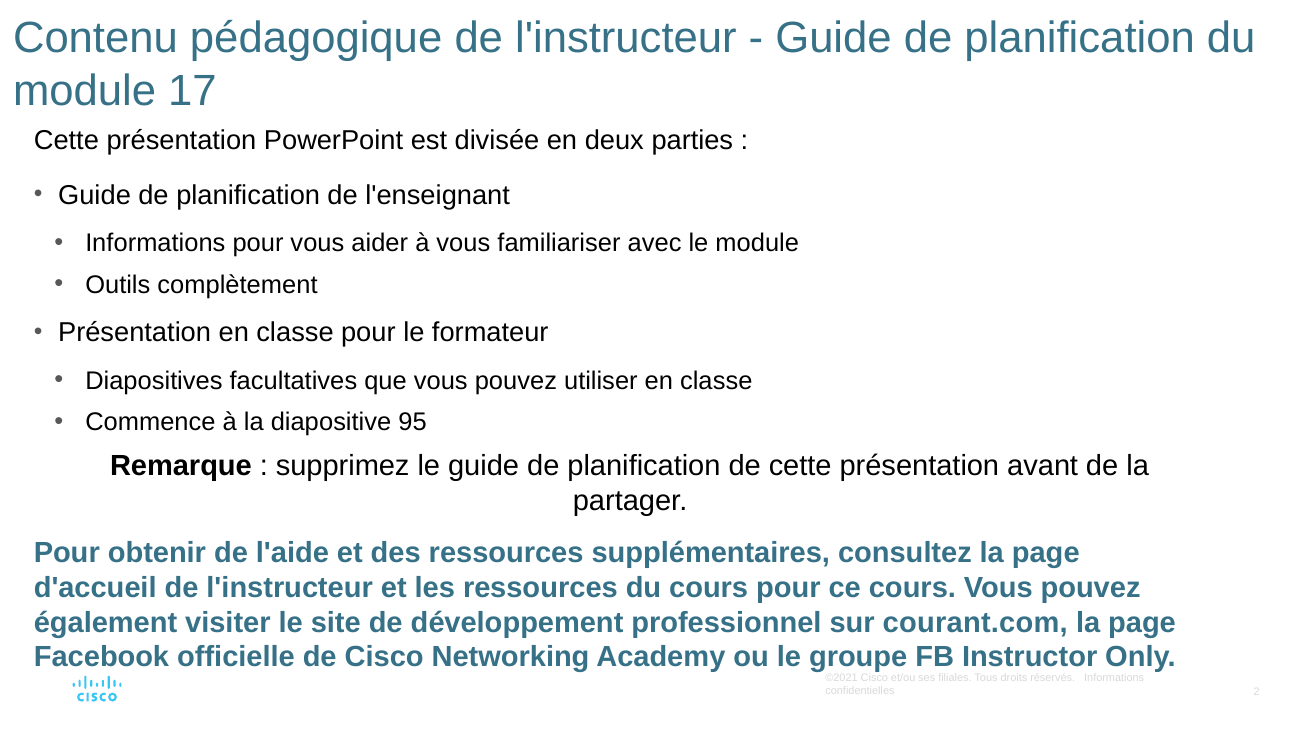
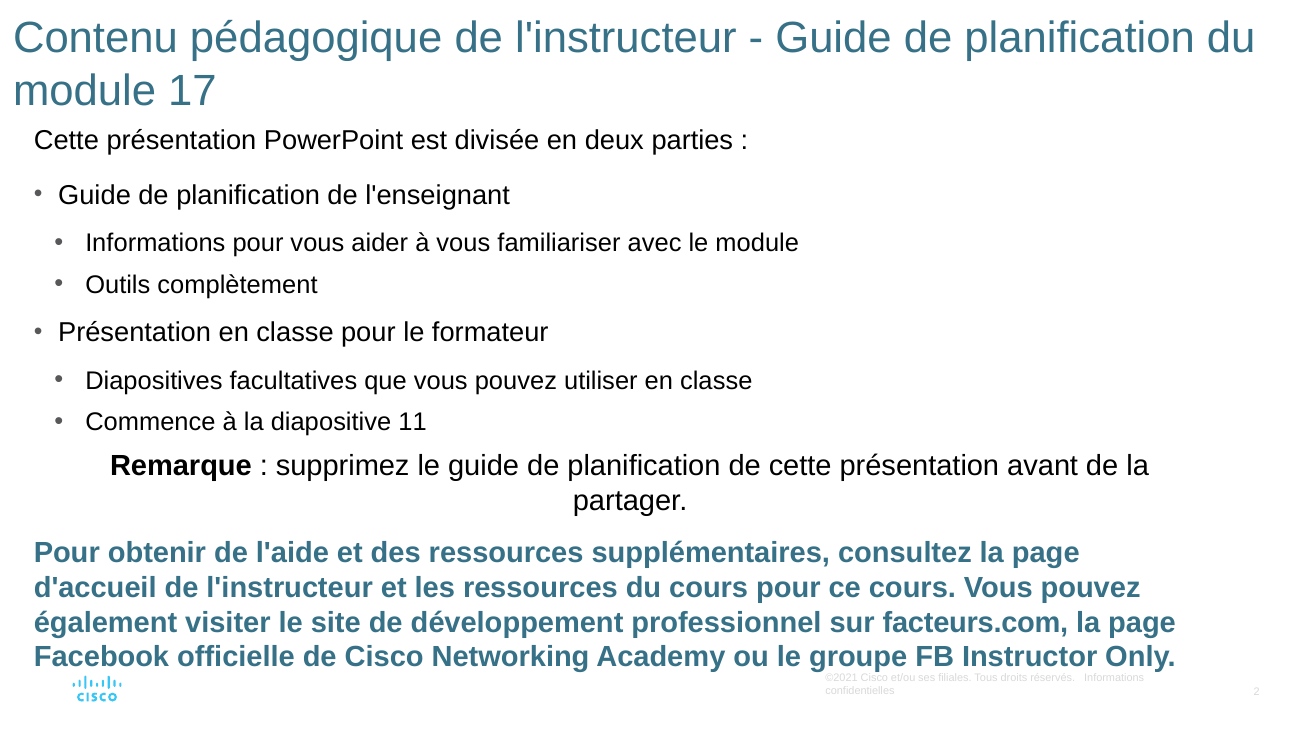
95: 95 -> 11 (413, 422)
courant.com: courant.com -> facteurs.com (975, 622)
